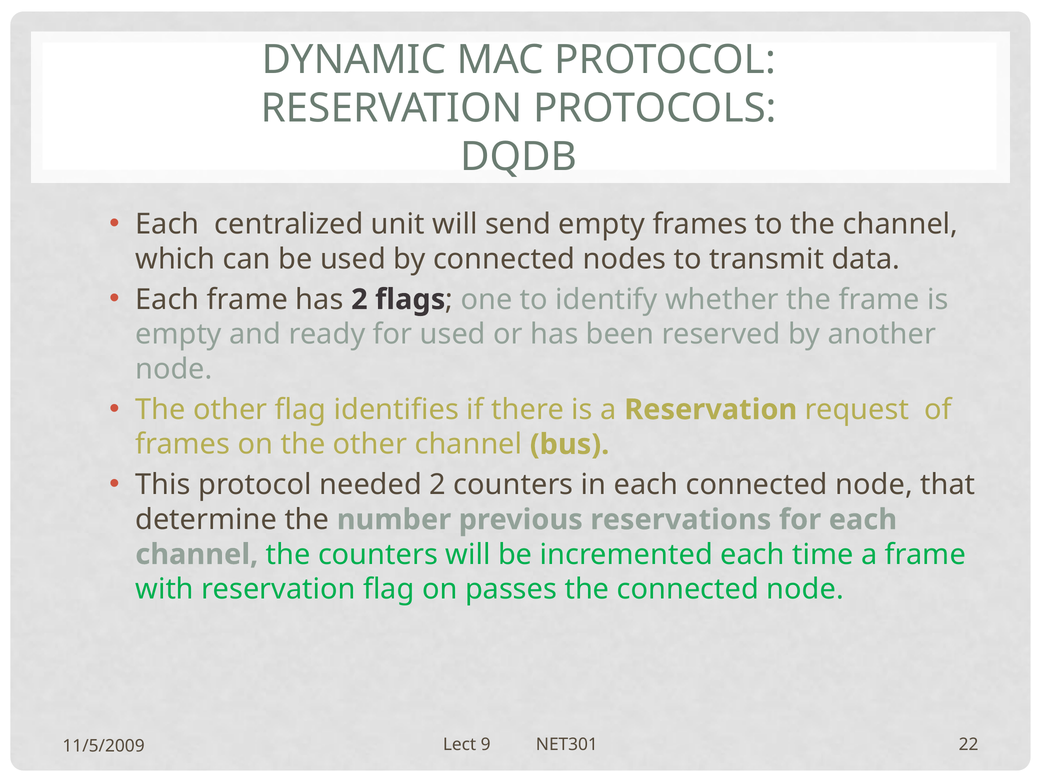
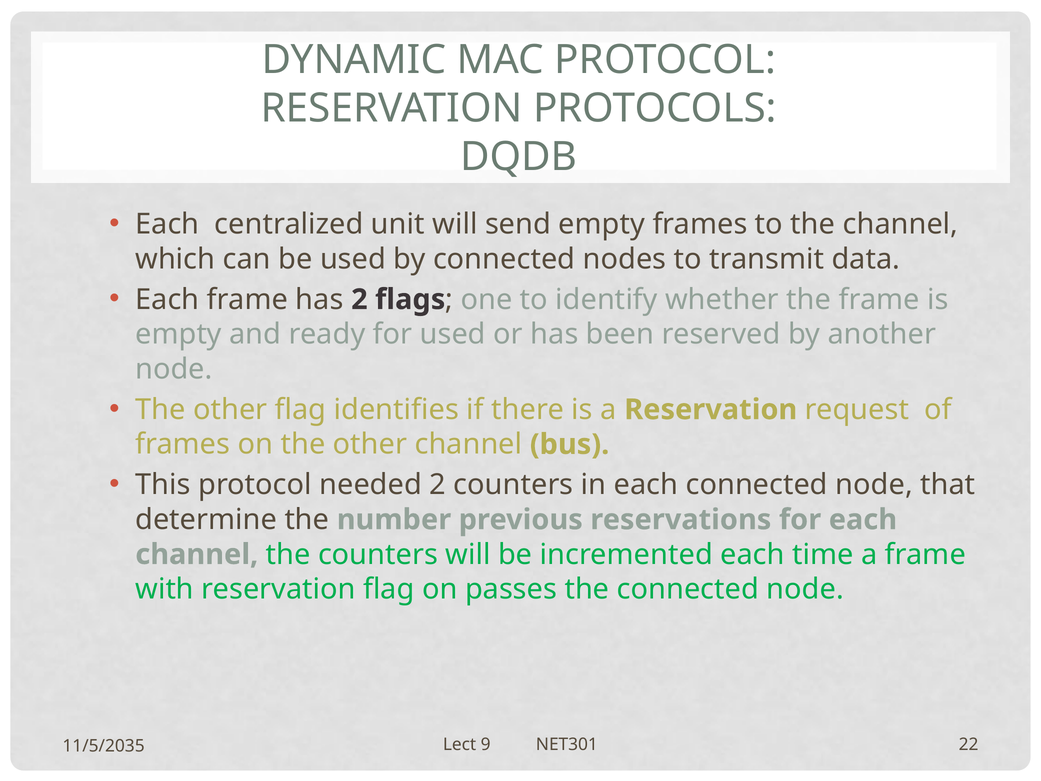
11/5/2009: 11/5/2009 -> 11/5/2035 (104, 746)
